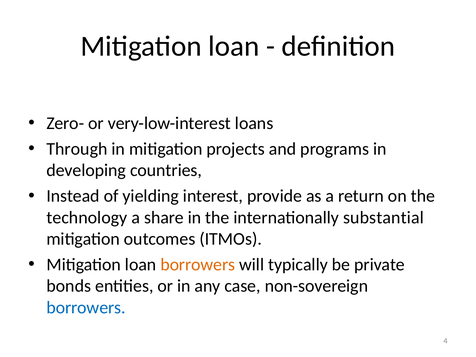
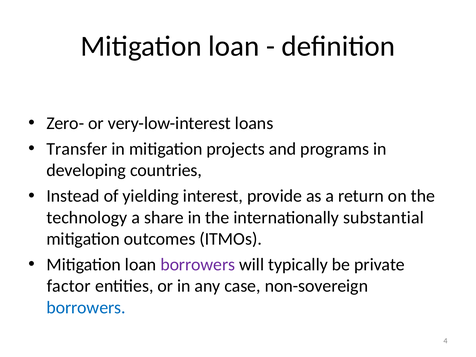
Through: Through -> Transfer (77, 149)
borrowers colour: orange -> purple (198, 265)
bonds: bonds -> factor (69, 286)
